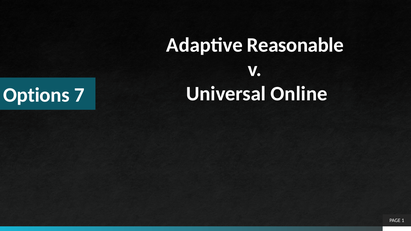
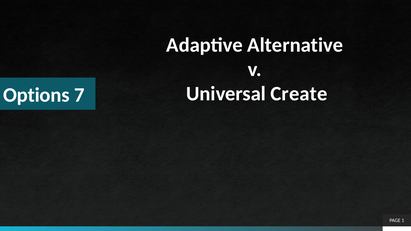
Reasonable: Reasonable -> Alternative (295, 45)
Online: Online -> Create (299, 94)
